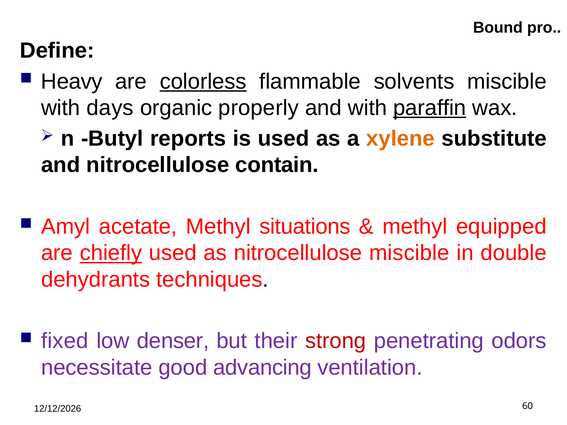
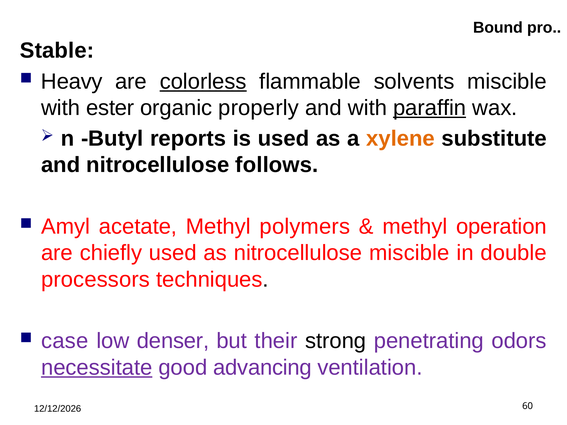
Define: Define -> Stable (57, 51)
days: days -> ester (110, 108)
contain: contain -> follows (277, 165)
situations: situations -> polymers (305, 227)
equipped: equipped -> operation (501, 227)
chiefly underline: present -> none (111, 253)
dehydrants: dehydrants -> processors (96, 280)
fixed: fixed -> case (65, 341)
strong colour: red -> black (336, 341)
necessitate underline: none -> present (97, 368)
